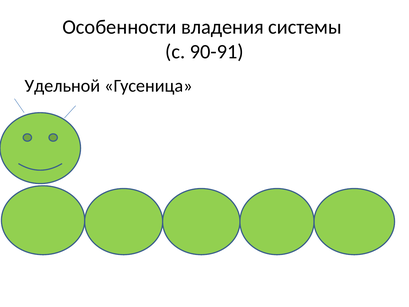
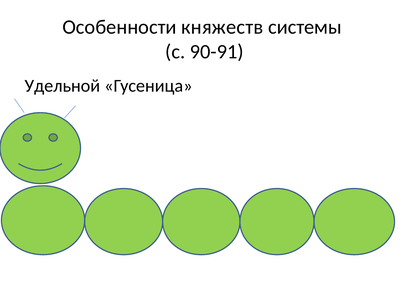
владения: владения -> княжеств (222, 27)
